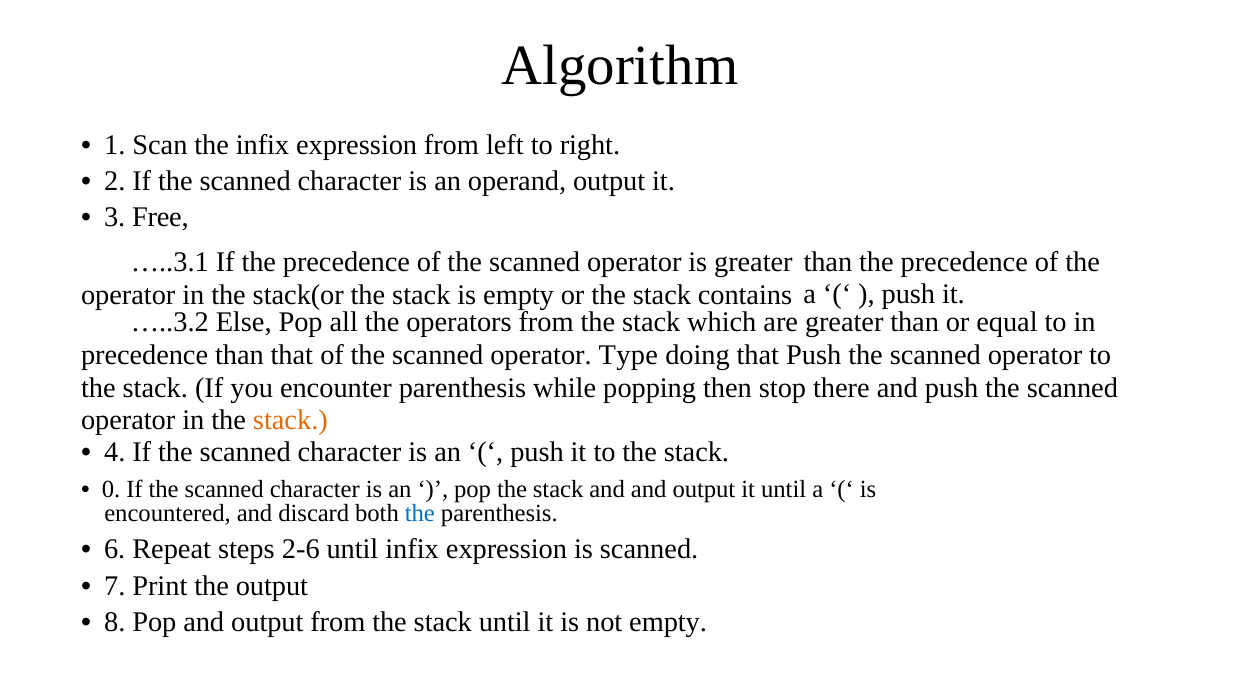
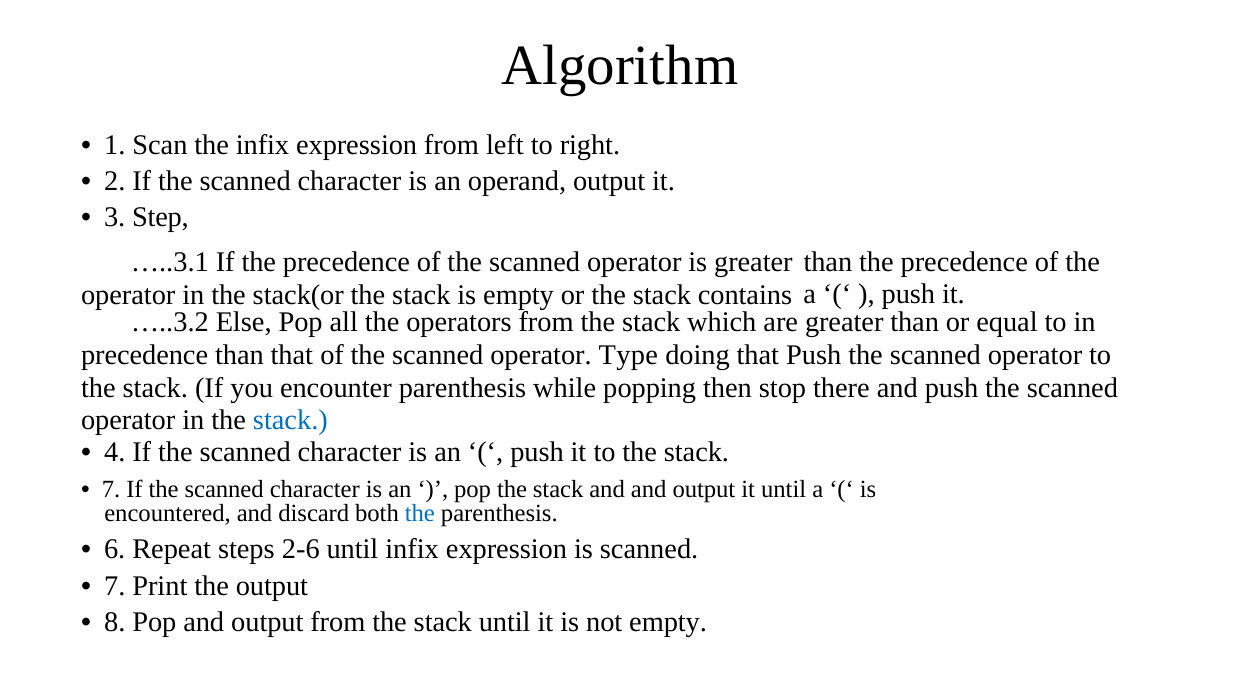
Free: Free -> Step (160, 217)
stack colour: orange -> blue (290, 420)
0: 0 -> 7 (111, 489)
